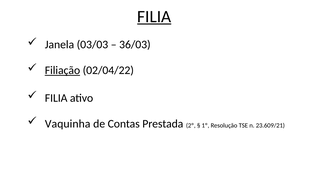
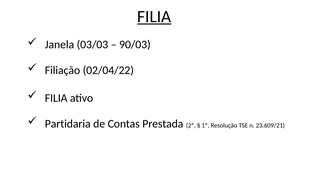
36/03: 36/03 -> 90/03 (135, 44)
Filiação underline: present -> none (62, 70)
Vaquinha: Vaquinha -> Partidaria (68, 124)
